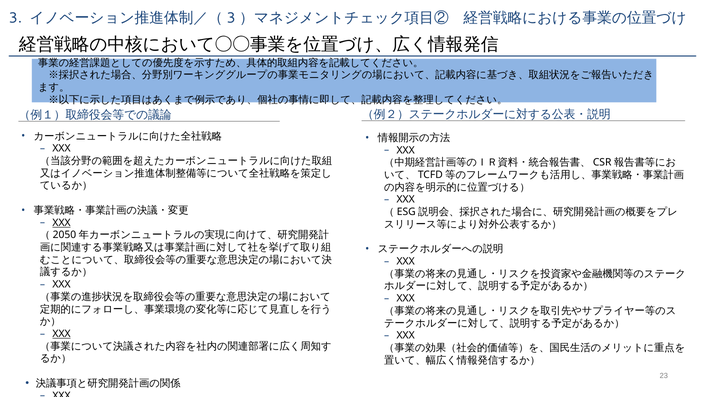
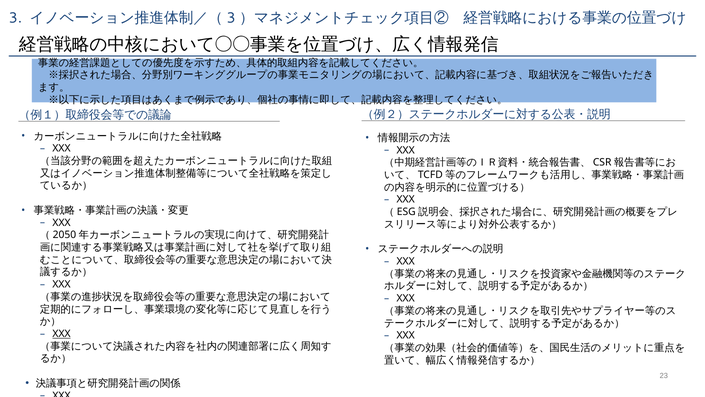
XXX underline: present -> none (62, 222)
